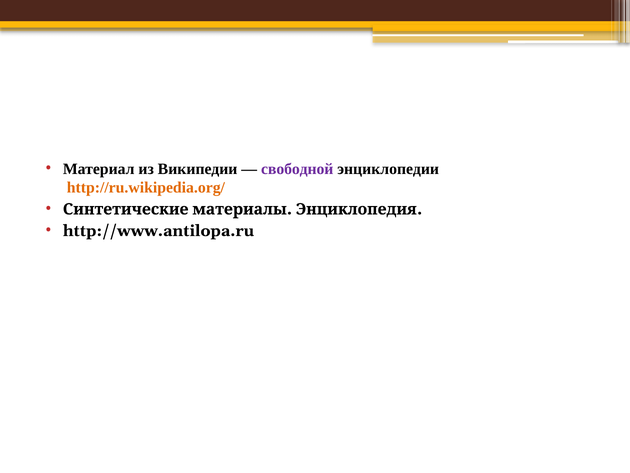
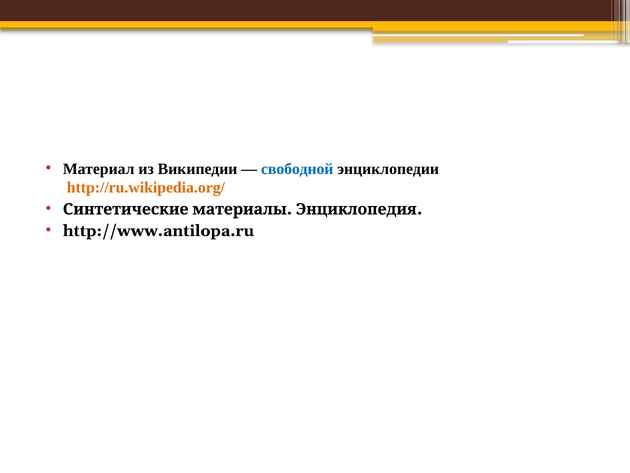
свободной colour: purple -> blue (297, 169)
